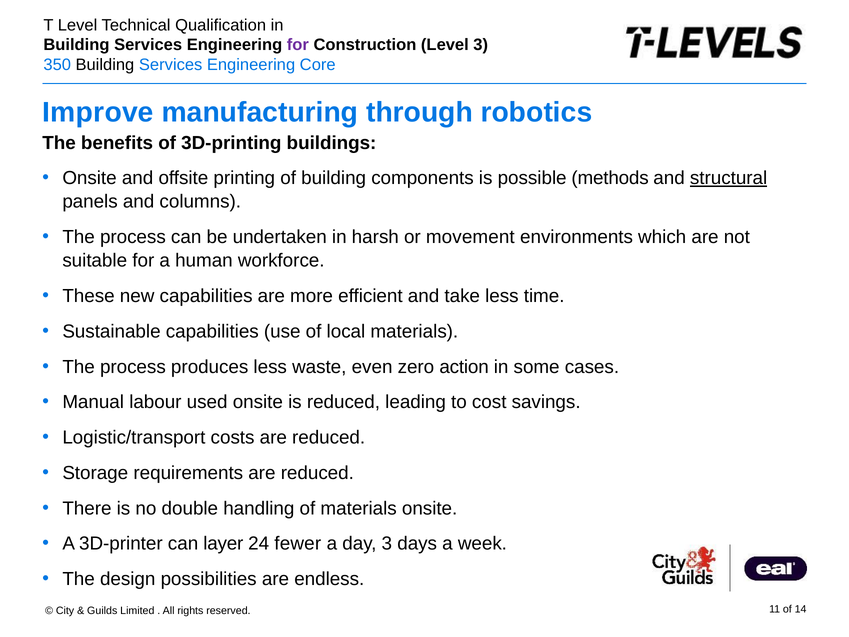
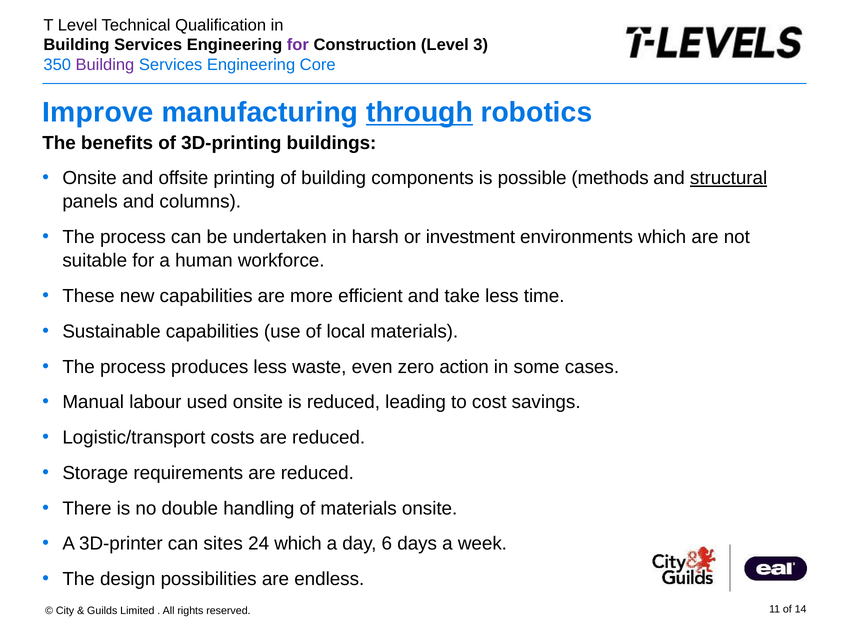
Building colour: black -> purple (105, 65)
through underline: none -> present (419, 113)
movement: movement -> investment (470, 237)
layer: layer -> sites (223, 544)
24 fewer: fewer -> which (298, 544)
day 3: 3 -> 6 (387, 544)
